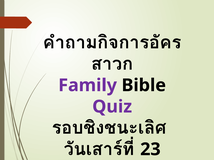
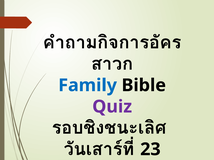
Family colour: purple -> blue (88, 86)
